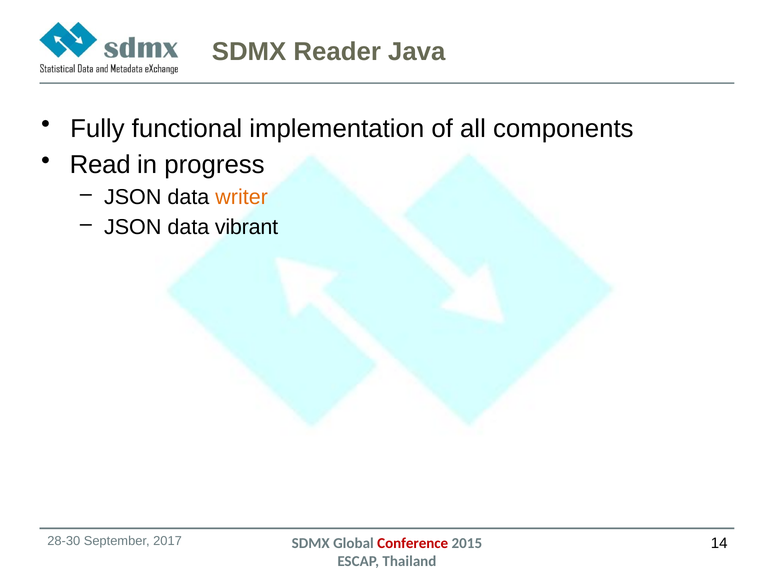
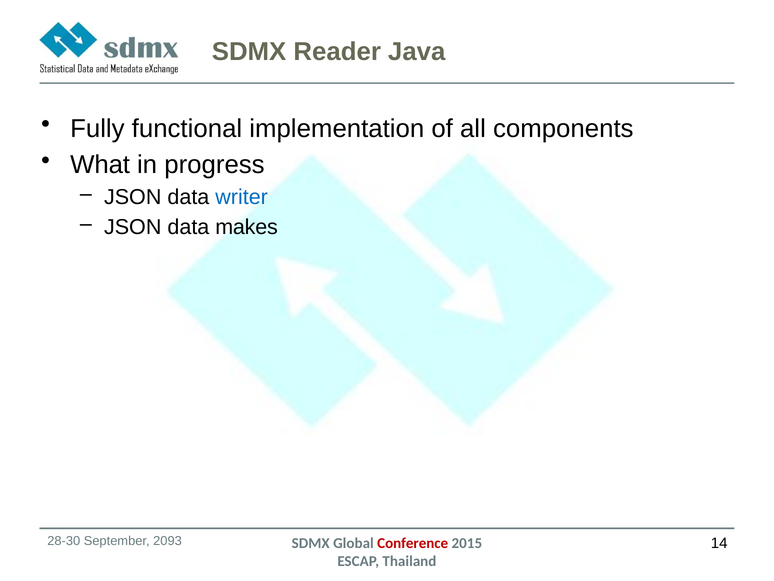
Read: Read -> What (100, 165)
writer colour: orange -> blue (242, 197)
vibrant: vibrant -> makes (247, 227)
2017: 2017 -> 2093 (168, 540)
